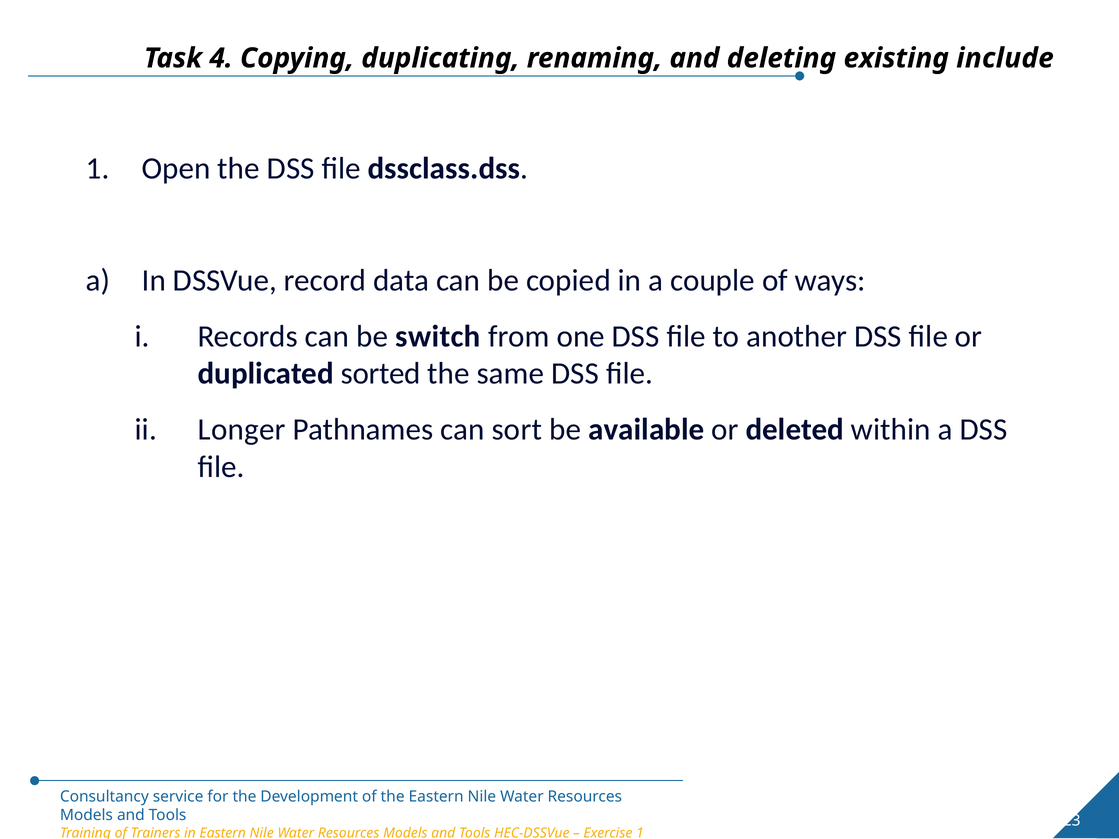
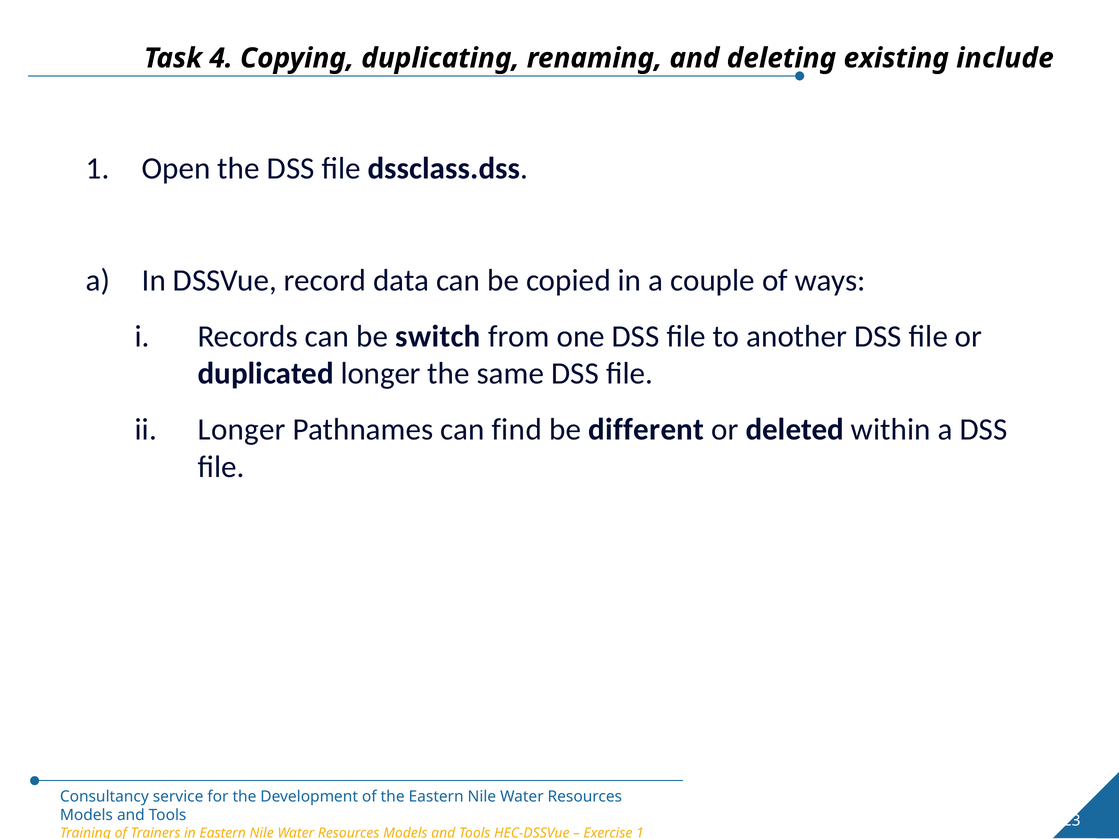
duplicated sorted: sorted -> longer (381, 374)
sort: sort -> find (517, 430)
available: available -> different (646, 430)
